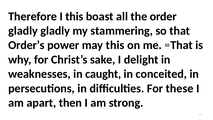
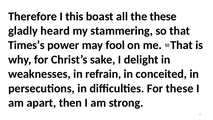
the order: order -> these (163, 16)
gladly gladly: gladly -> heard (55, 31)
Order’s: Order’s -> Times’s (26, 45)
may this: this -> fool (115, 45)
caught: caught -> refrain (103, 74)
